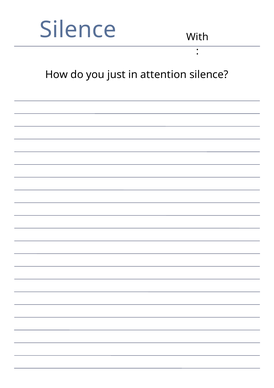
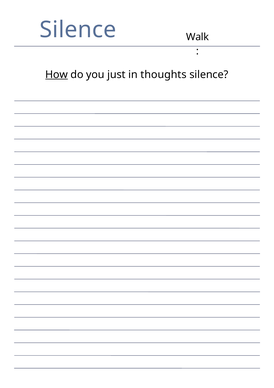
With: With -> Walk (198, 37)
How underline: none -> present (57, 75)
attention: attention -> thoughts (164, 75)
